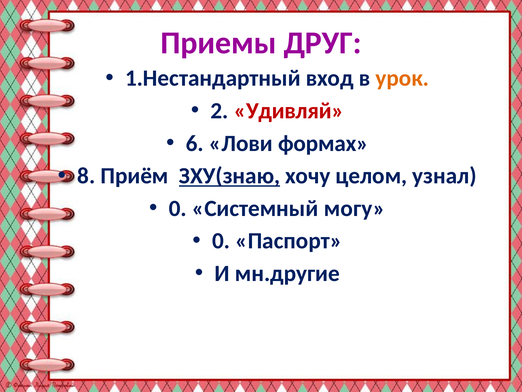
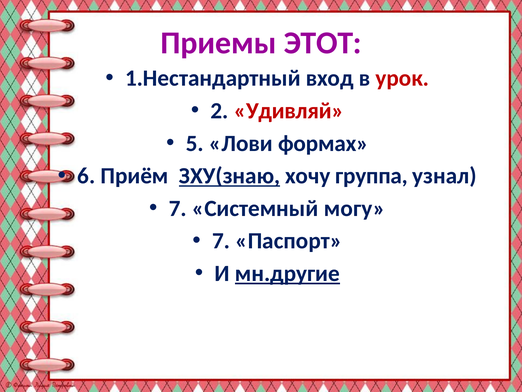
ДРУГ: ДРУГ -> ЭТОТ (323, 43)
урок colour: orange -> red (402, 78)
6: 6 -> 5 (195, 143)
8: 8 -> 6 (86, 176)
целом: целом -> группа (371, 176)
0: 0 -> 7 (178, 208)
0: 0 -> 7 (221, 241)
мн.другие underline: none -> present (287, 273)
